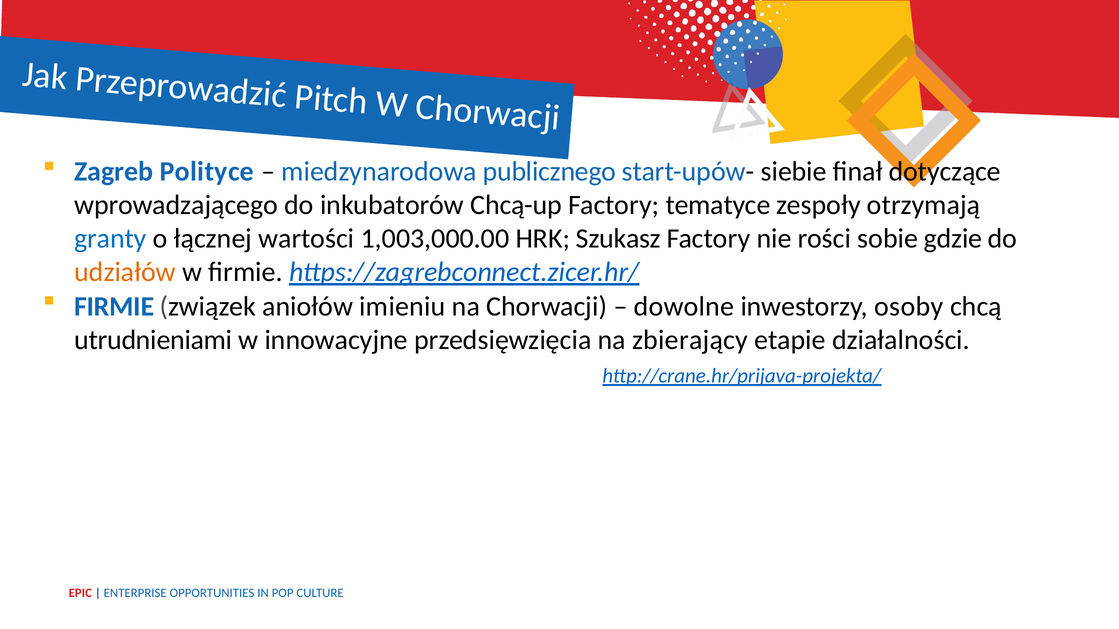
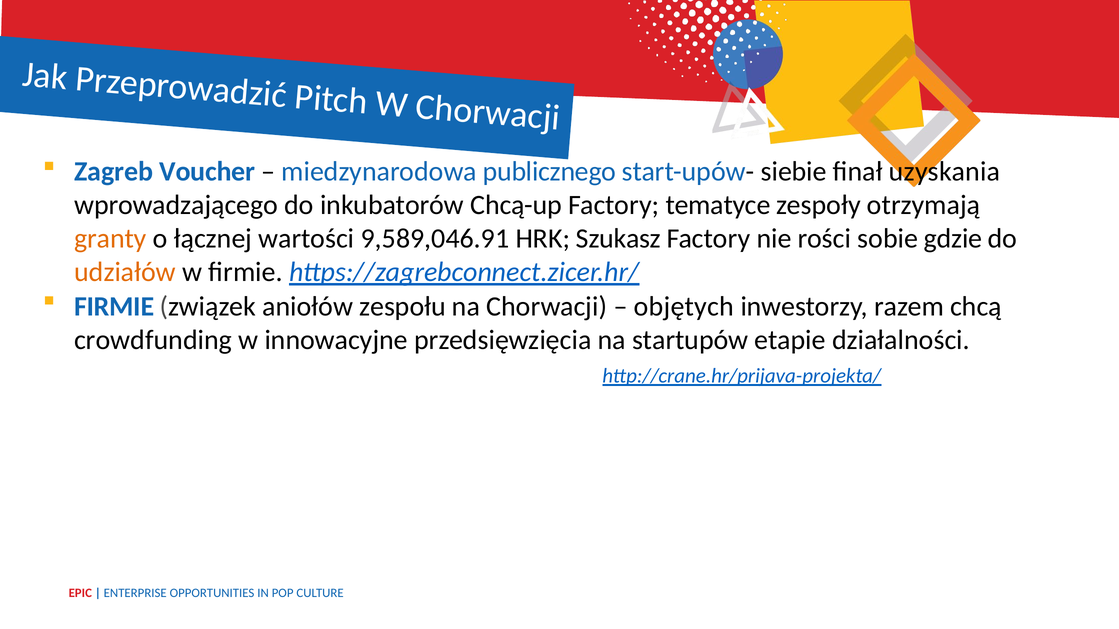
Polityce: Polityce -> Voucher (207, 172)
dotyczące: dotyczące -> uzyskania (945, 172)
granty colour: blue -> orange (110, 239)
1,003,000.00: 1,003,000.00 -> 9,589,046.91 (435, 239)
imieniu: imieniu -> zespołu (403, 307)
dowolne: dowolne -> objętych (684, 307)
osoby: osoby -> razem (909, 307)
utrudnieniami: utrudnieniami -> crowdfunding (153, 340)
zbierający: zbierający -> startupów (690, 340)
